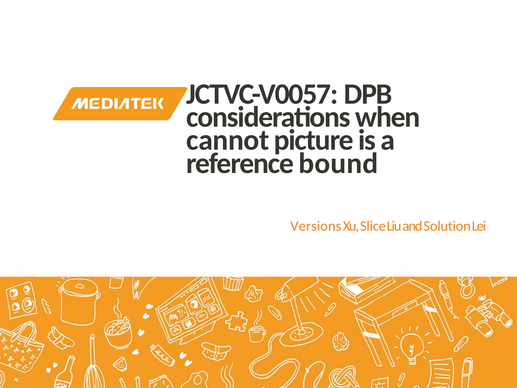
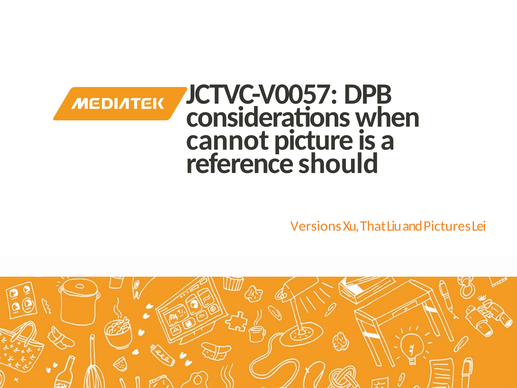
bound: bound -> should (339, 163)
Slice: Slice -> That (373, 226)
Solution: Solution -> Pictures (447, 226)
